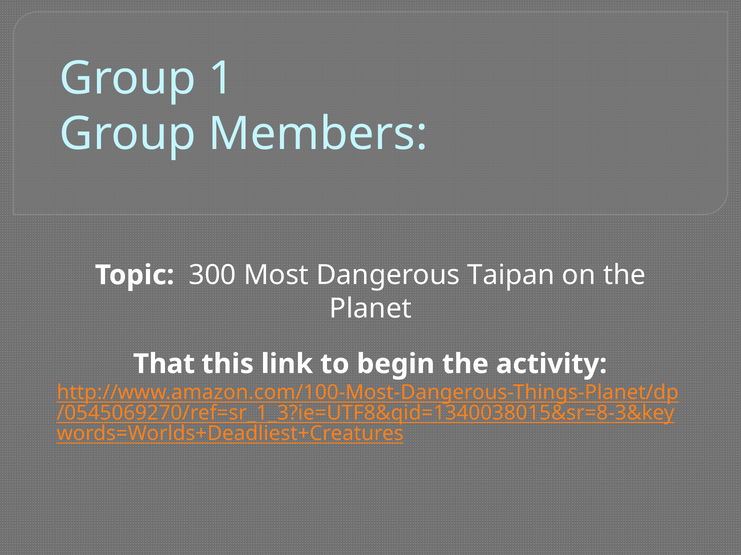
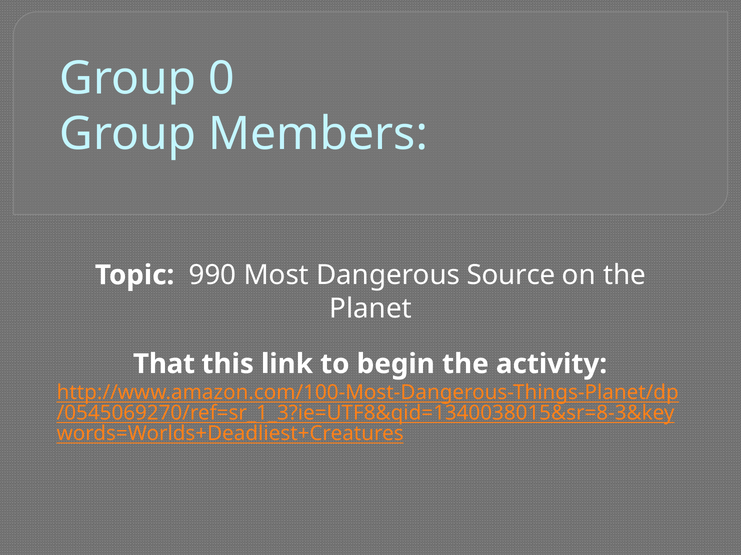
1: 1 -> 0 (222, 79)
300: 300 -> 990 (213, 275)
Taipan: Taipan -> Source (511, 275)
